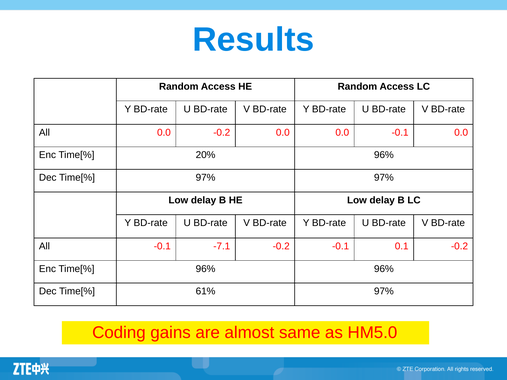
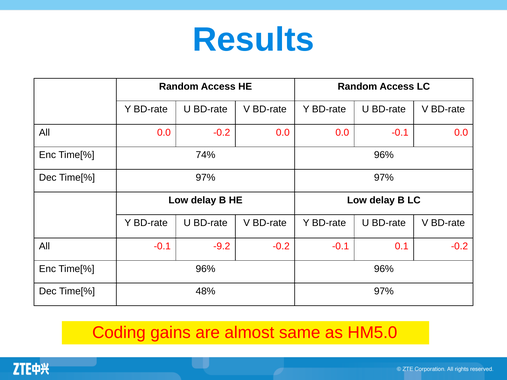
20%: 20% -> 74% (206, 155)
-7.1: -7.1 -> -9.2 (222, 246)
61%: 61% -> 48% (206, 292)
